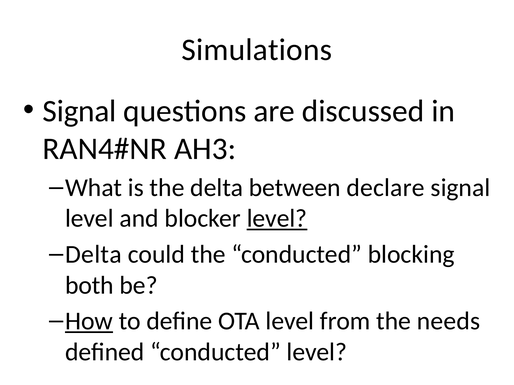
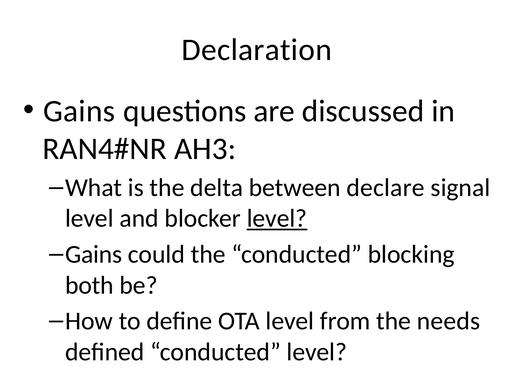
Simulations: Simulations -> Declaration (257, 50)
Signal: Signal -> Gains (79, 111)
Delta: Delta -> Gains (94, 255)
How underline: present -> none (89, 322)
